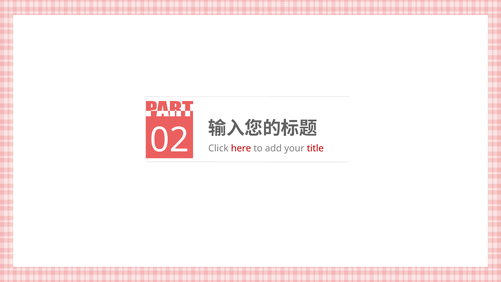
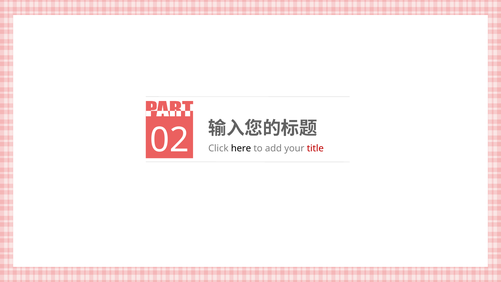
here colour: red -> black (241, 148)
